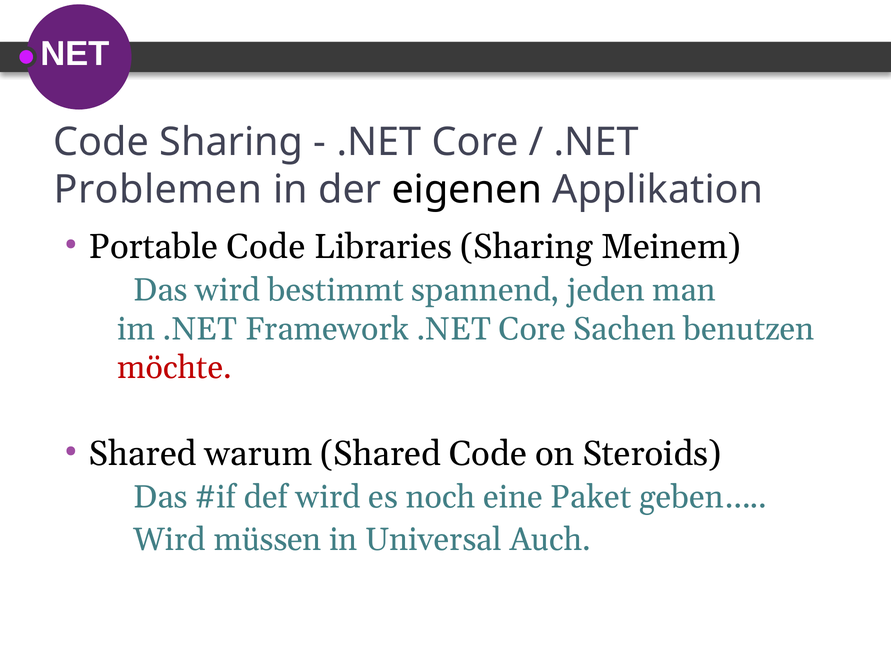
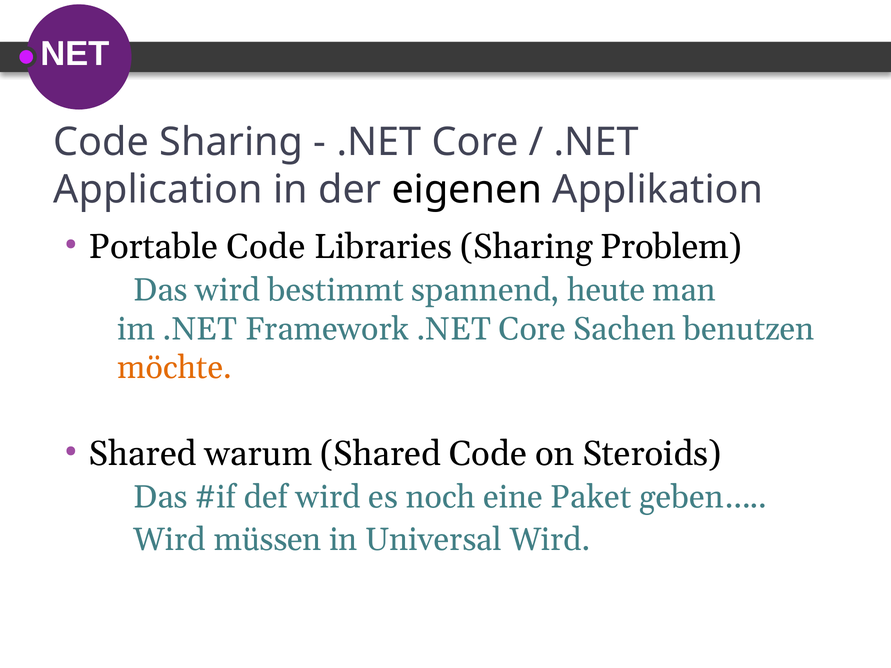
Problemen: Problemen -> Application (158, 190)
Meinem: Meinem -> Problem (671, 247)
jeden: jeden -> heute (606, 290)
möchte colour: red -> orange (175, 368)
Universal Auch: Auch -> Wird (550, 540)
